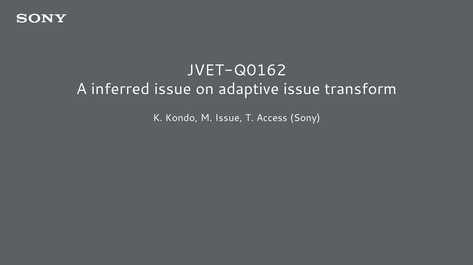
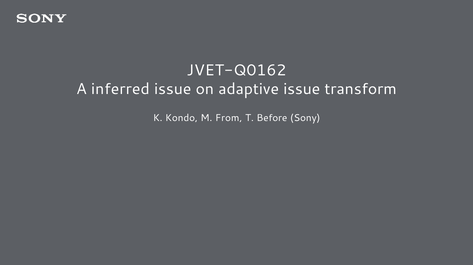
M Issue: Issue -> From (229, 118)
Access: Access -> Before (272, 118)
